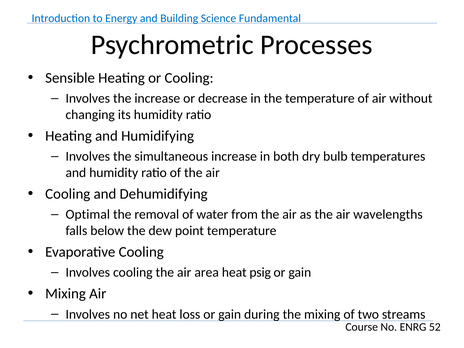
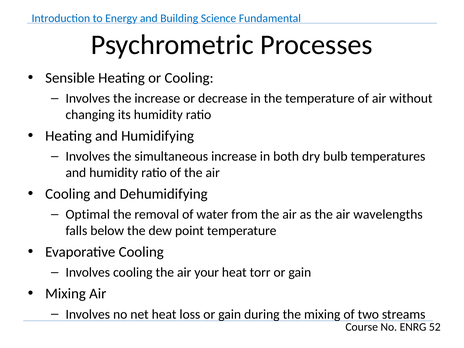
area: area -> your (207, 273)
psig: psig -> torr (260, 273)
